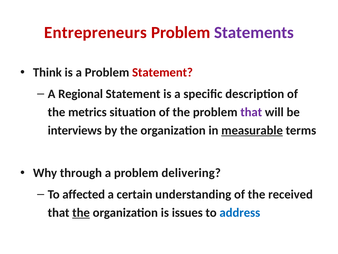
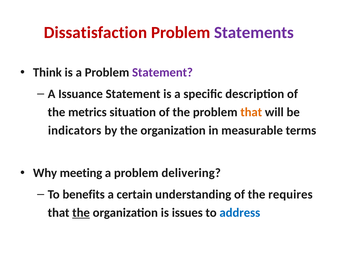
Entrepreneurs: Entrepreneurs -> Dissatisfaction (96, 32)
Statement colour: red -> purple (162, 72)
Regional: Regional -> Issuance (81, 94)
that colour: purple -> orange (251, 112)
interviews: interviews -> indicators (75, 130)
measurable underline: present -> none (252, 130)
through: through -> meeting (81, 173)
affected: affected -> benefits (84, 194)
received: received -> requires (290, 194)
